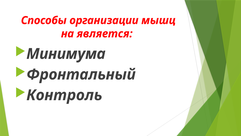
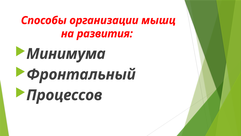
является: является -> развития (105, 34)
Контроль: Контроль -> Процессов (64, 95)
